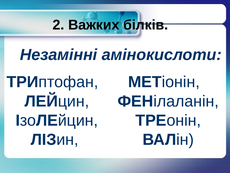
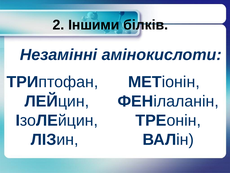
Важких: Важких -> Іншими (94, 25)
